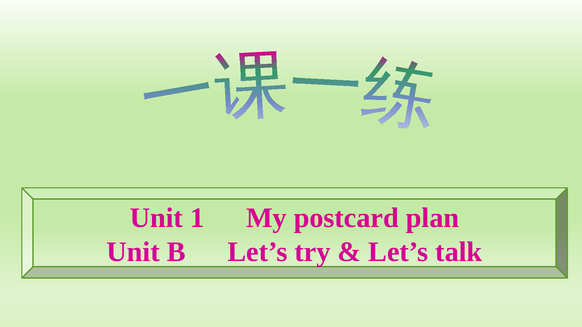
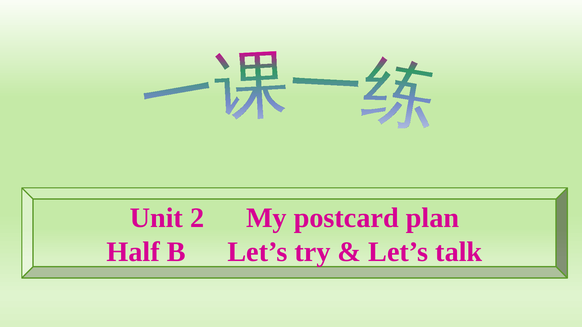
1: 1 -> 2 (197, 218)
Unit: Unit -> Half (133, 252)
